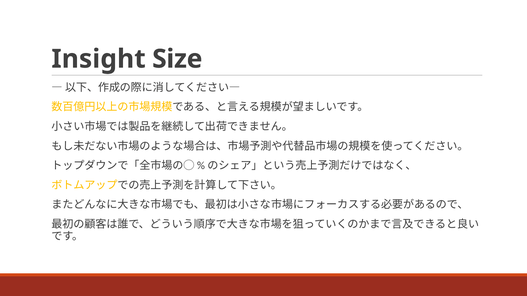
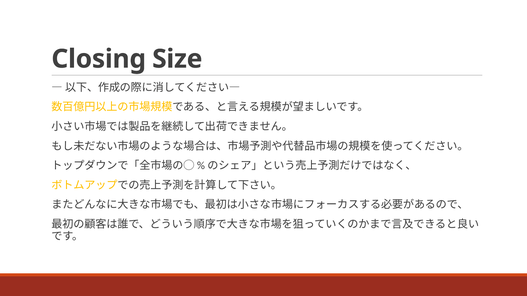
Insight: Insight -> Closing (99, 59)
